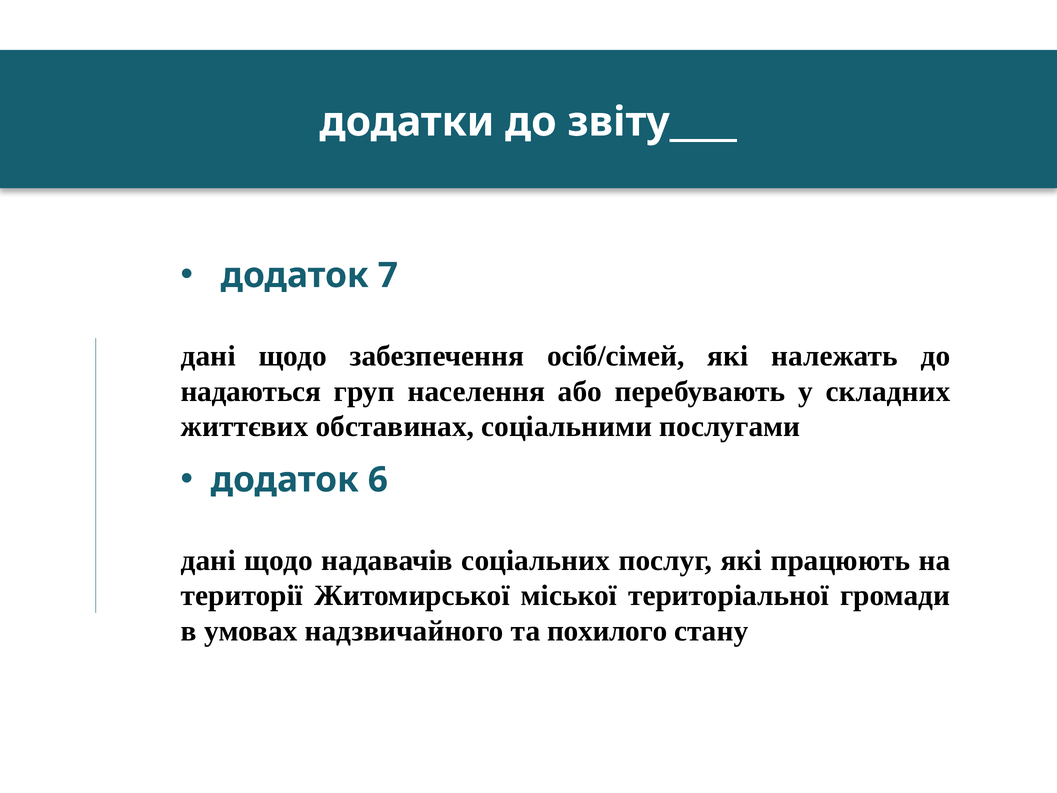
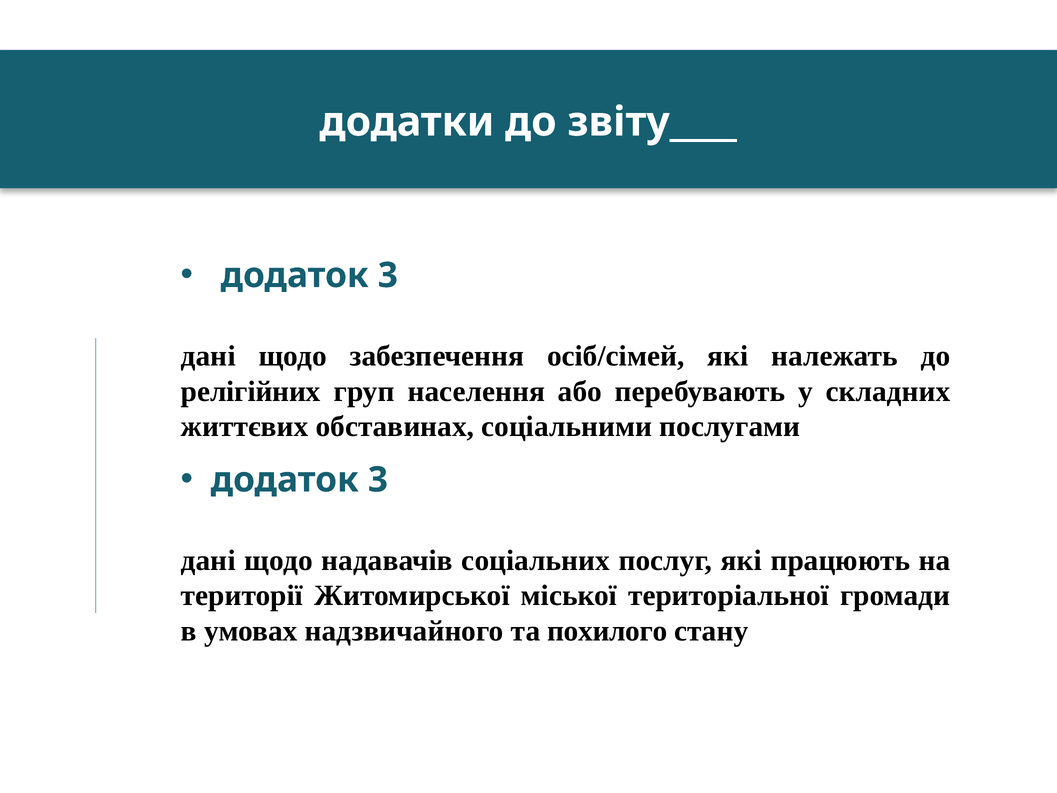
7: 7 -> 3 (388, 275)
надаються: надаються -> релігійних (251, 391)
6: 6 -> 3 (378, 480)
